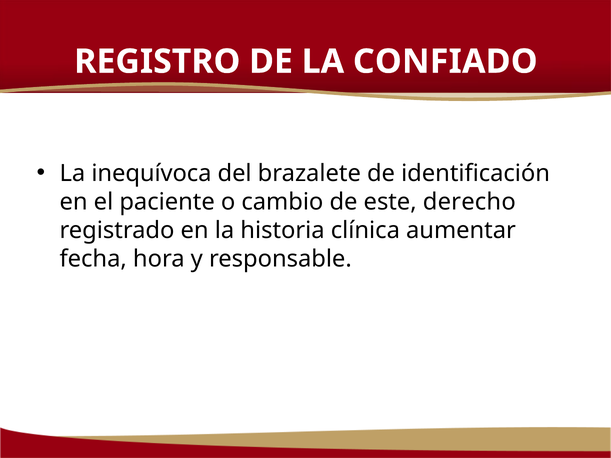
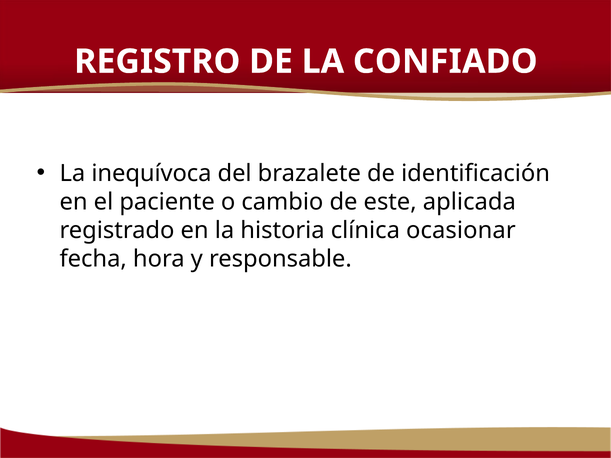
derecho: derecho -> aplicada (469, 202)
aumentar: aumentar -> ocasionar (461, 230)
